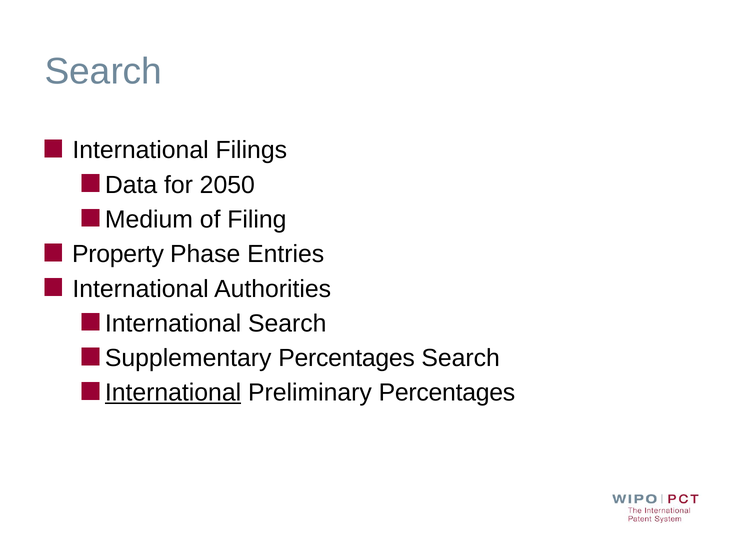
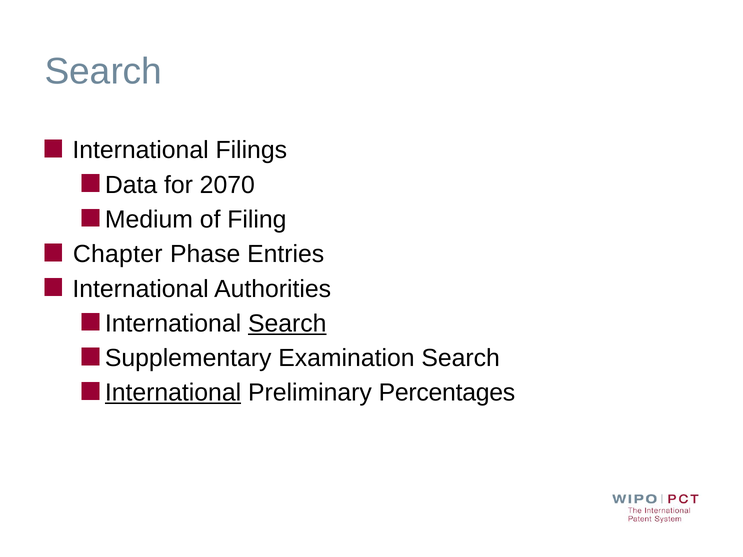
2050: 2050 -> 2070 (227, 185)
Property: Property -> Chapter (118, 254)
Search underline: none -> present (287, 324)
Supplementary Percentages: Percentages -> Examination (346, 358)
